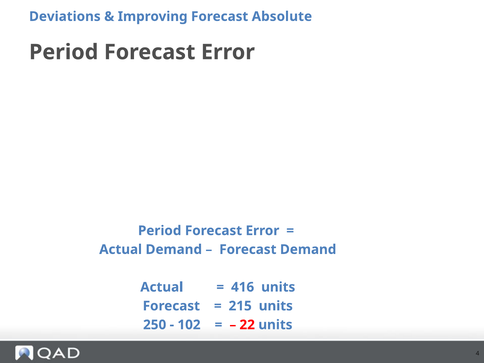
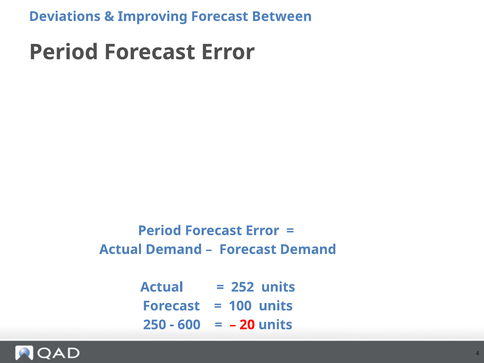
Absolute: Absolute -> Between (282, 16)
416: 416 -> 252 (243, 287)
215: 215 -> 100 (240, 306)
102: 102 -> 600 (189, 325)
22: 22 -> 20 (247, 325)
